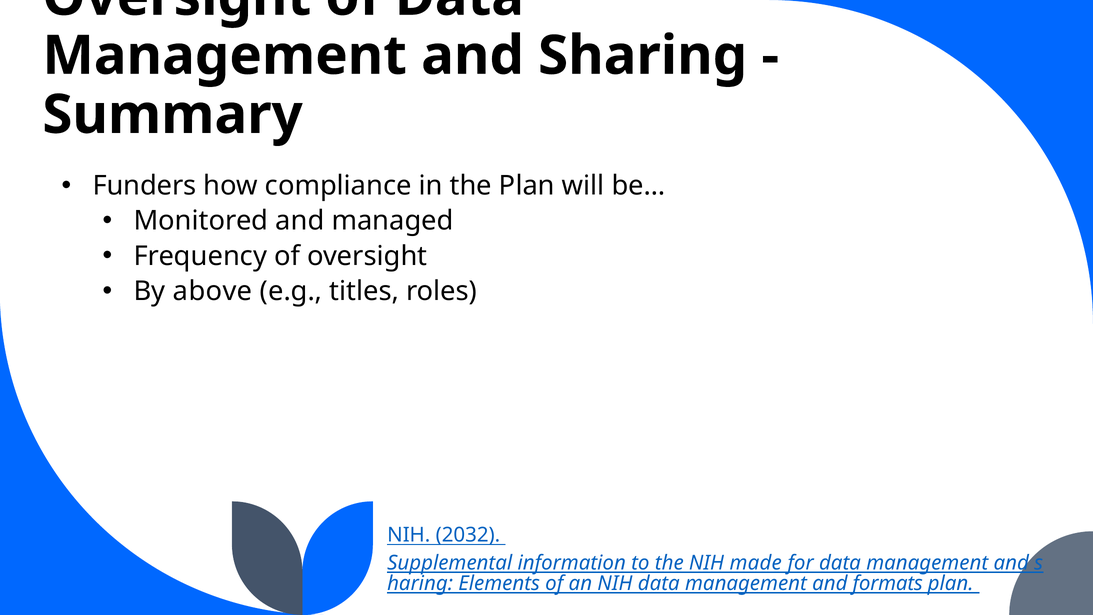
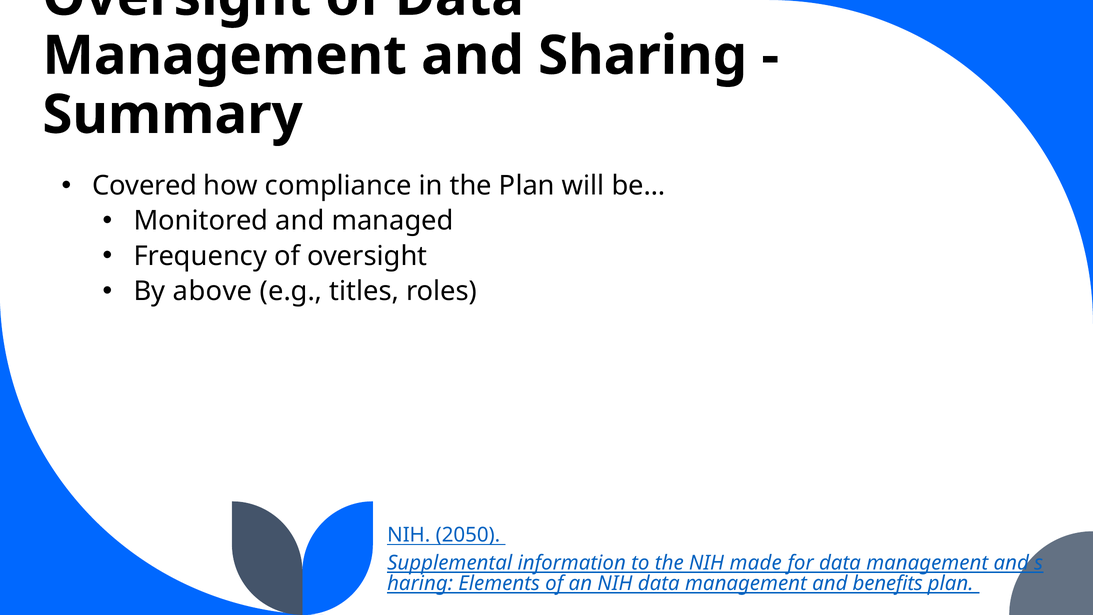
Funders: Funders -> Covered (145, 186)
2032: 2032 -> 2050 (468, 535)
formats: formats -> benefits (888, 583)
